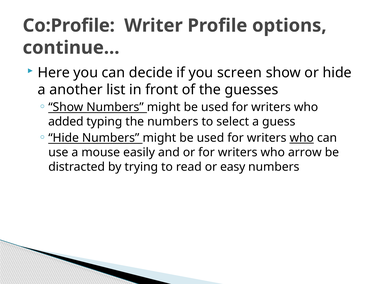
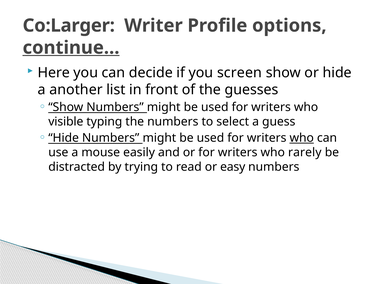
Co:Profile: Co:Profile -> Co:Larger (69, 26)
continue… underline: none -> present (71, 48)
added: added -> visible (66, 121)
arrow: arrow -> rarely (305, 152)
